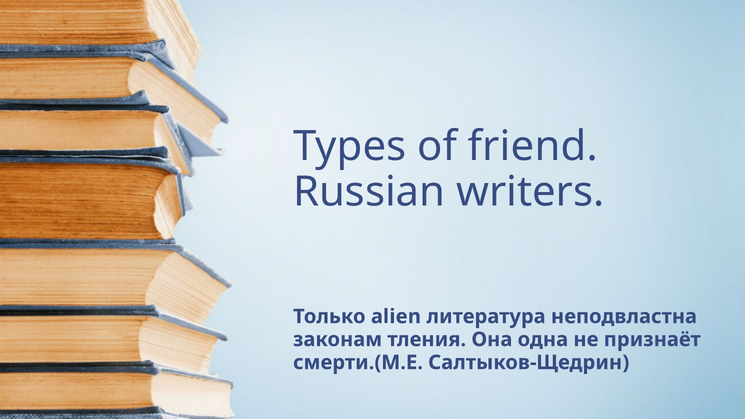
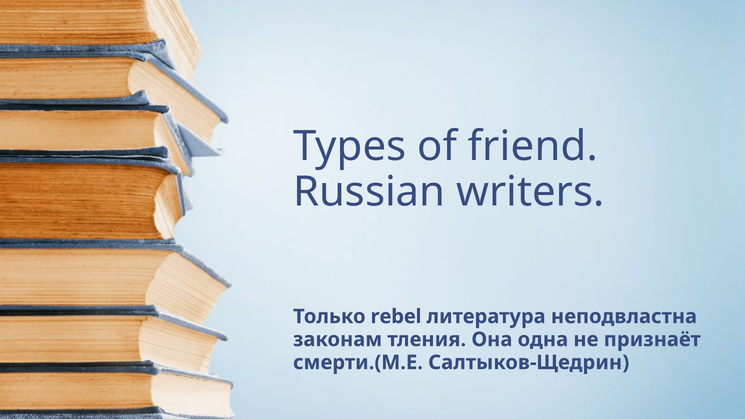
alien: alien -> rebel (396, 317)
